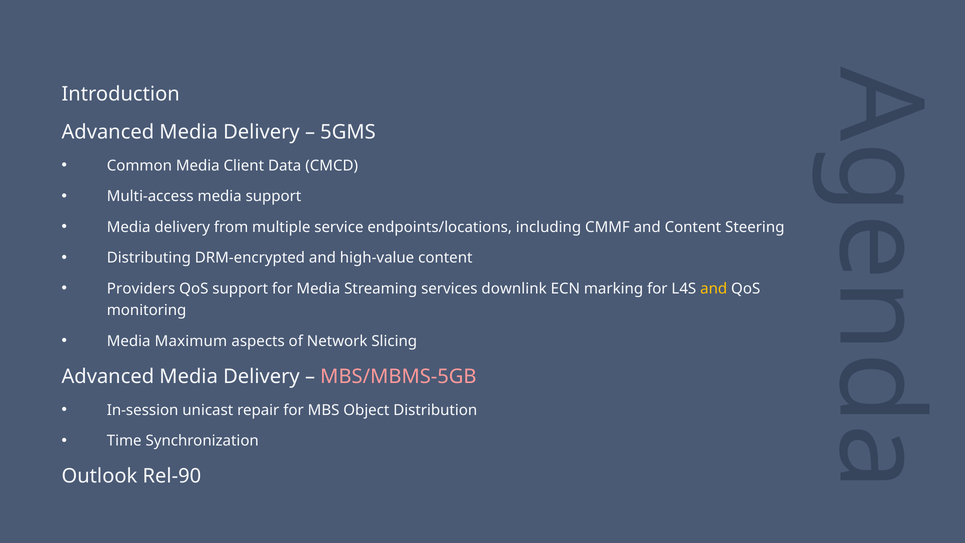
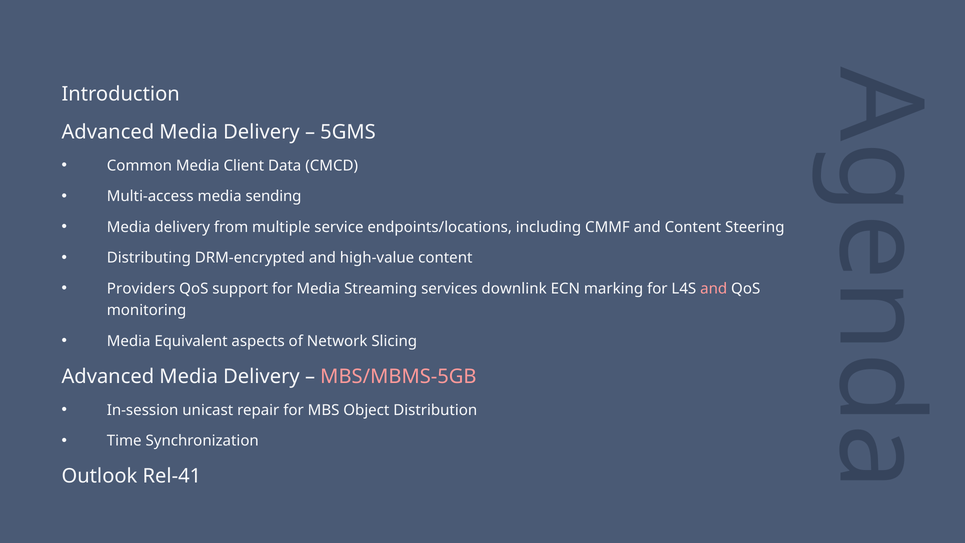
media support: support -> sending (274, 196)
and colour: yellow -> pink (714, 289)
Maximum: Maximum -> Equivalent (191, 341)
Rel-90: Rel-90 -> Rel-41 (172, 476)
